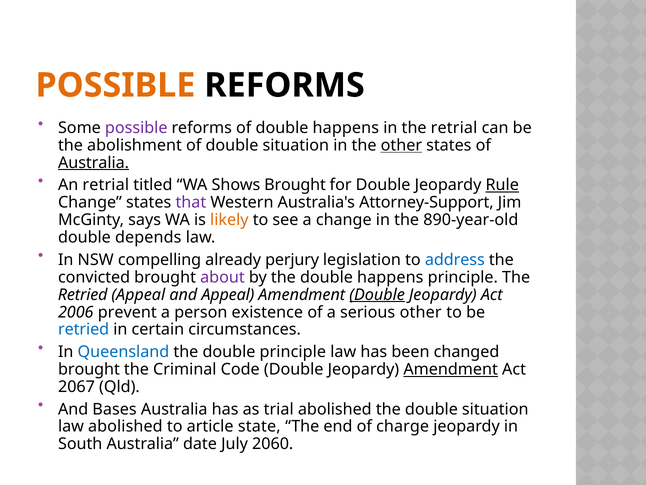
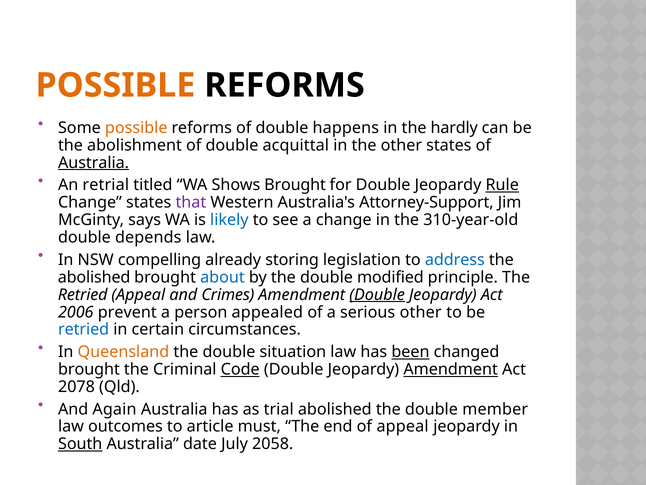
possible colour: purple -> orange (136, 128)
the retrial: retrial -> hardly (454, 128)
of double situation: situation -> acquittal (296, 145)
other underline: present -> none (401, 145)
likely colour: orange -> blue (229, 220)
890-year-old: 890-year-old -> 310-year-old (471, 220)
perjury: perjury -> storing (292, 260)
convicted: convicted -> abolished (94, 277)
about colour: purple -> blue (222, 277)
the double happens: happens -> modified (390, 277)
and Appeal: Appeal -> Crimes (228, 294)
existence: existence -> appealed (267, 312)
Queensland colour: blue -> orange (123, 352)
double principle: principle -> situation (293, 352)
been underline: none -> present (410, 352)
Code underline: none -> present (240, 369)
2067: 2067 -> 2078 (76, 386)
Bases: Bases -> Again (114, 409)
the double situation: situation -> member (495, 409)
law abolished: abolished -> outcomes (125, 426)
state: state -> must (259, 426)
of charge: charge -> appeal (403, 426)
South underline: none -> present (80, 444)
2060: 2060 -> 2058 (273, 444)
